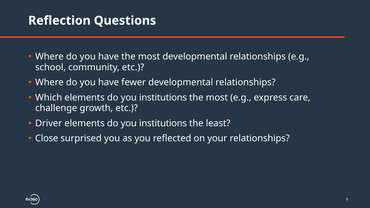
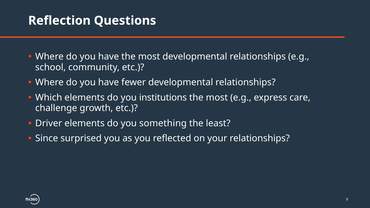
institutions: institutions -> something (163, 123)
Close: Close -> Since (47, 138)
